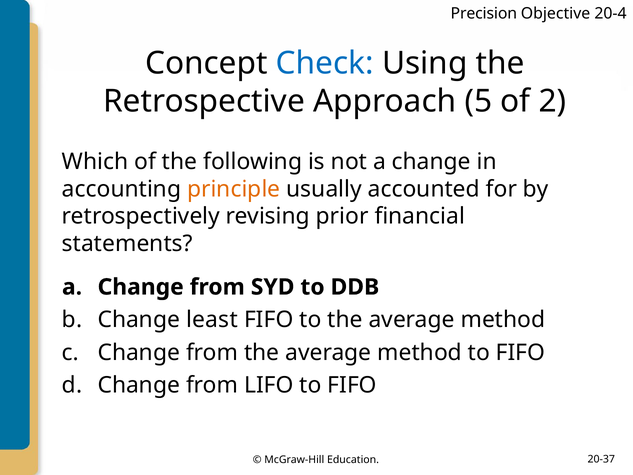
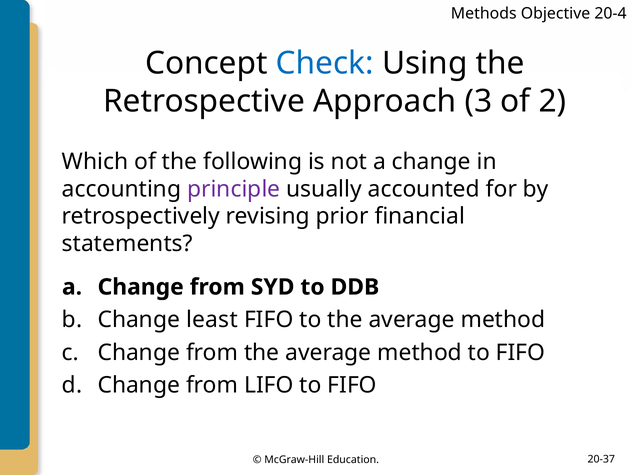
Precision: Precision -> Methods (484, 14)
5: 5 -> 3 (478, 101)
principle colour: orange -> purple (234, 189)
